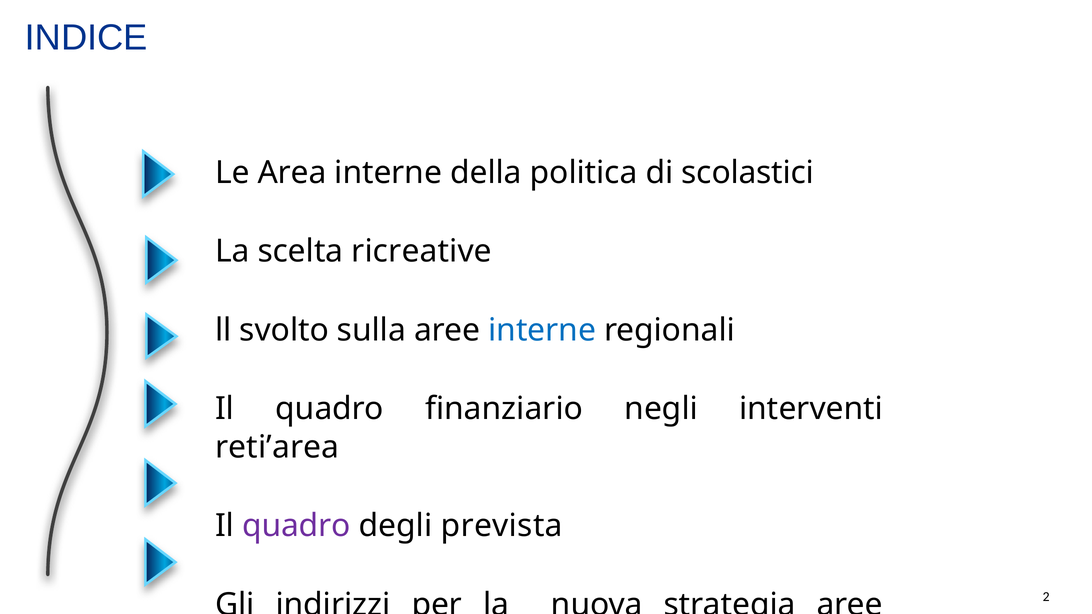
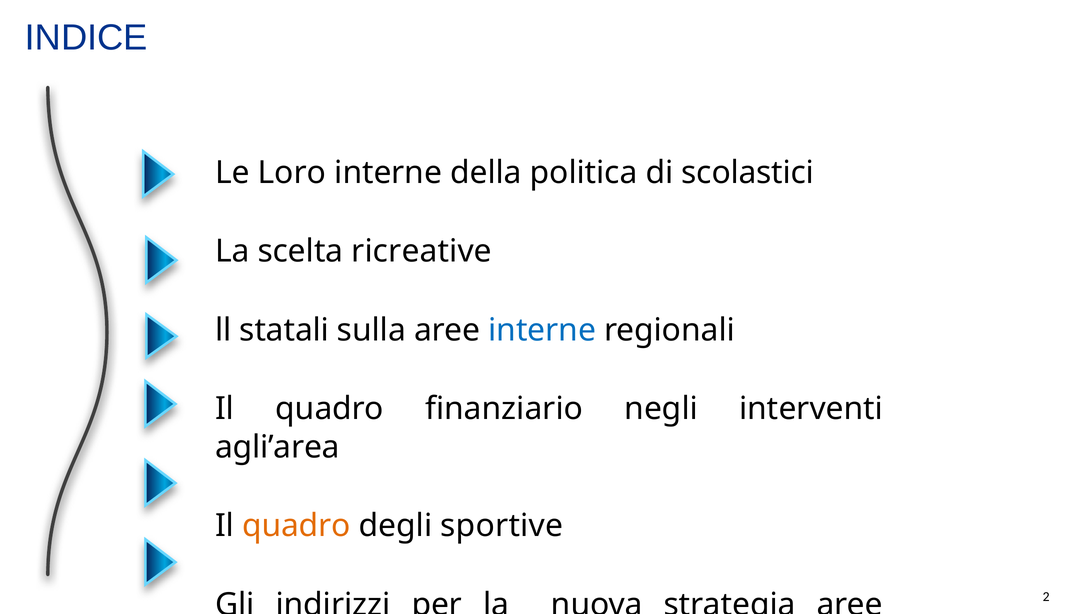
Area: Area -> Loro (292, 173)
svolto: svolto -> statali (284, 330)
reti’area: reti’area -> agli’area (277, 447)
quadro colour: purple -> orange (296, 526)
prevista: prevista -> sportive (502, 526)
